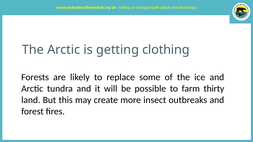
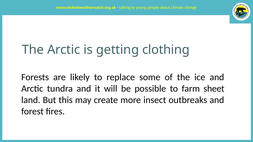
thirty: thirty -> sheet (214, 89)
